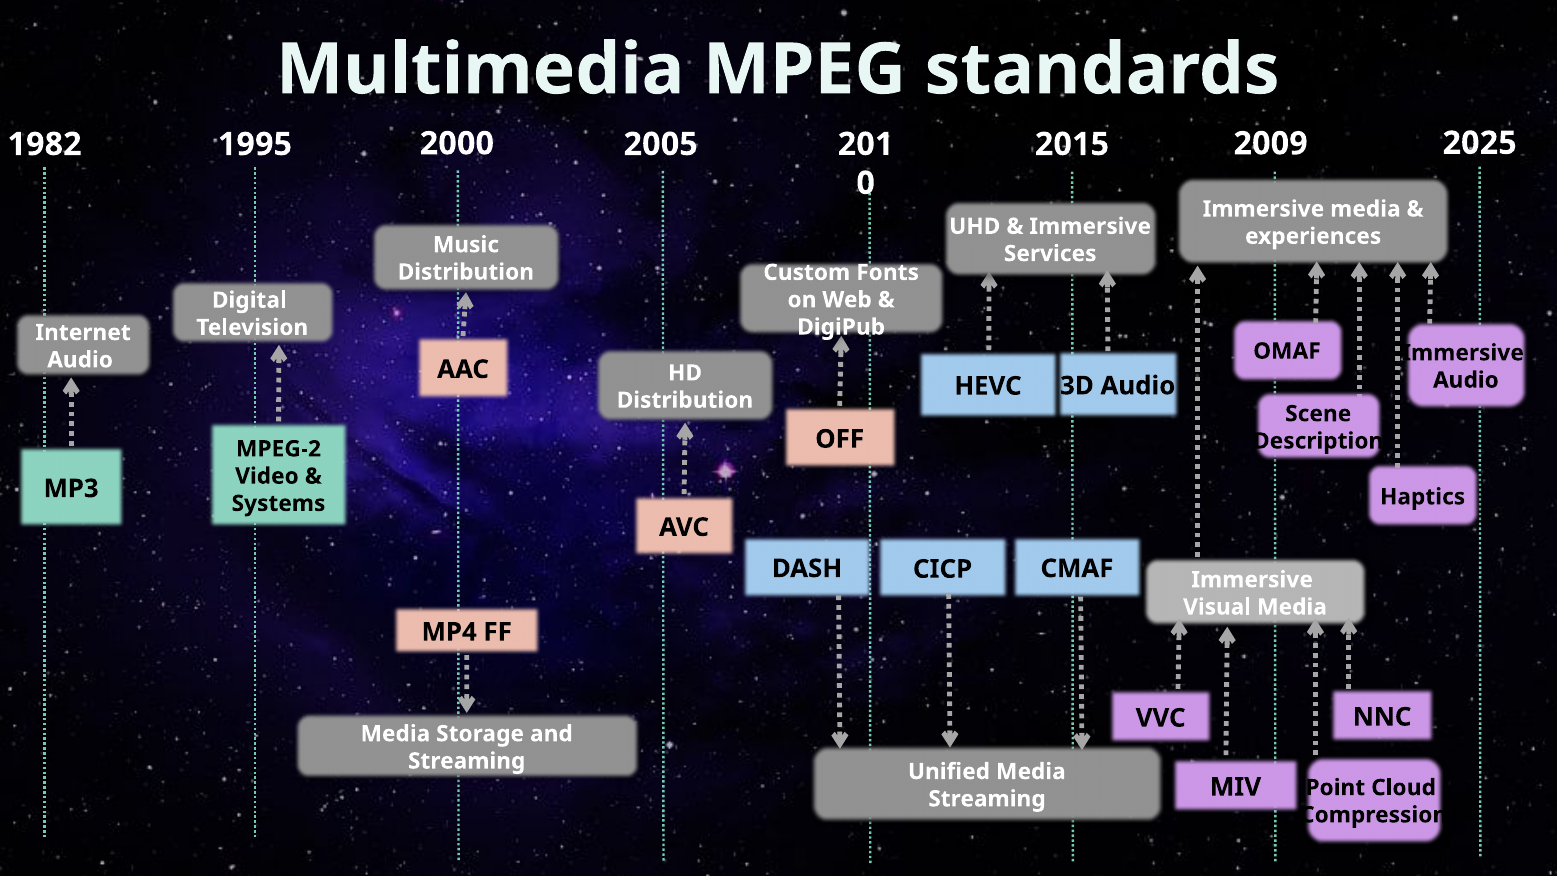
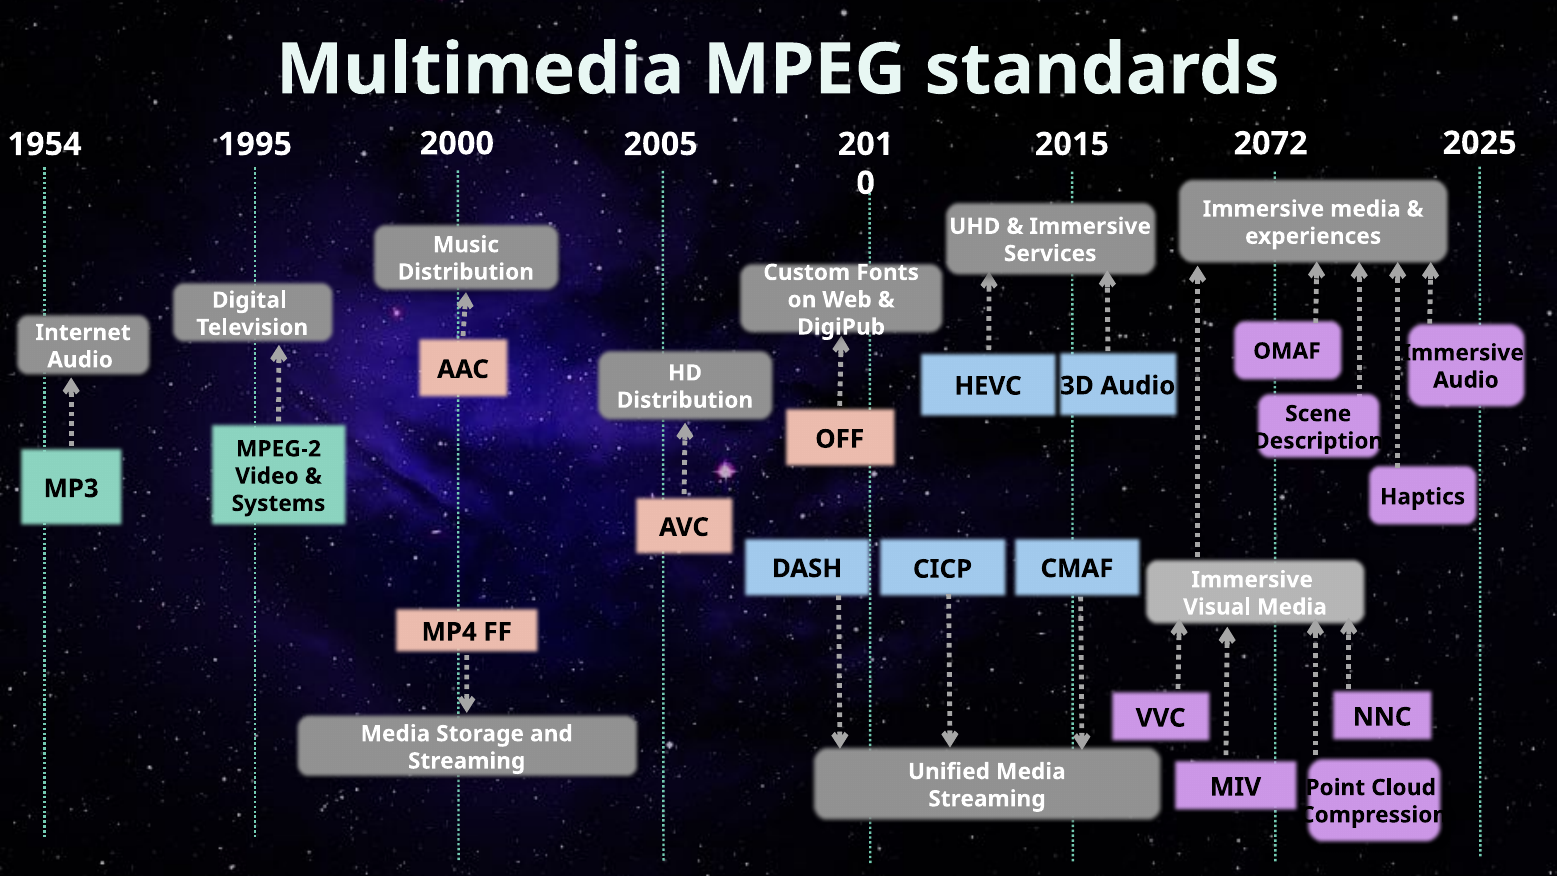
2009: 2009 -> 2072 (1271, 144)
1982: 1982 -> 1954 (45, 144)
